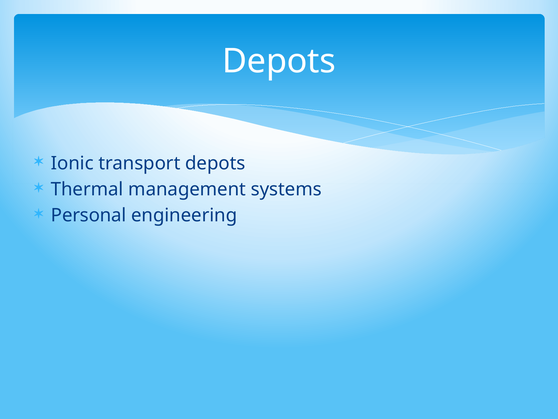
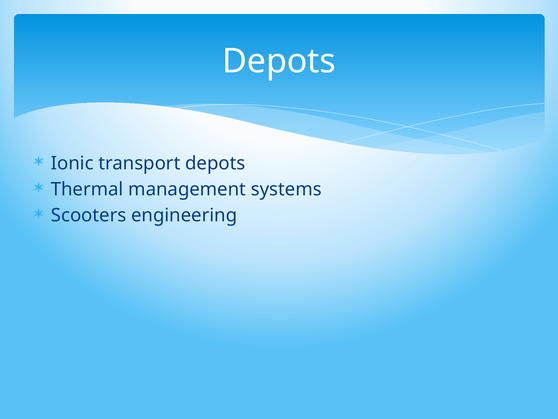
Personal: Personal -> Scooters (89, 215)
